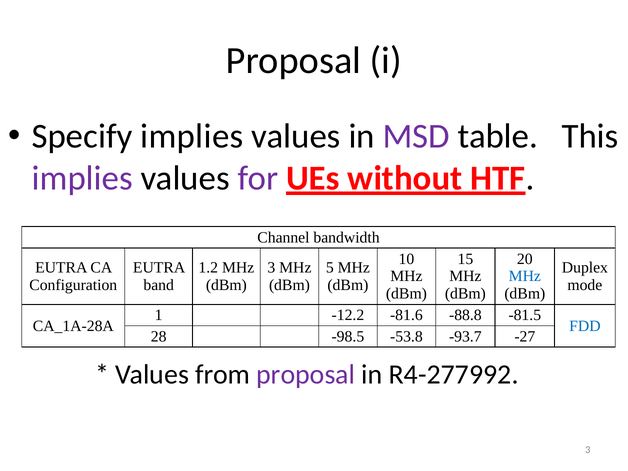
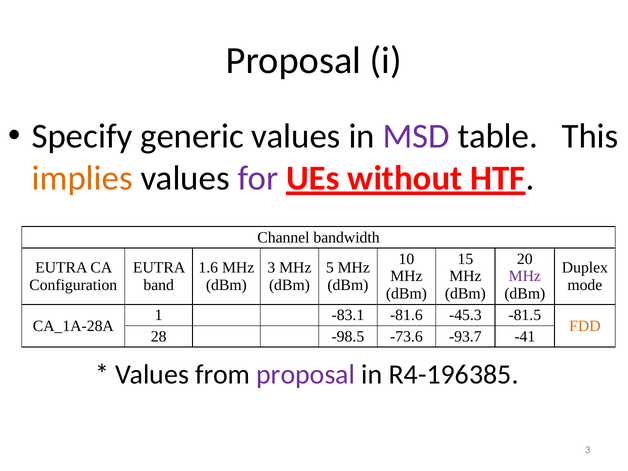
Specify implies: implies -> generic (192, 136)
implies colour: purple -> orange (82, 178)
1.2: 1.2 -> 1.6 (208, 268)
MHz colour: blue -> purple (525, 276)
-12.2: -12.2 -> -83.1 (348, 315)
-88.8: -88.8 -> -45.3 (465, 315)
FDD colour: blue -> orange (585, 326)
-53.8: -53.8 -> -73.6 (406, 337)
-27: -27 -> -41 (525, 337)
R4-277992: R4-277992 -> R4-196385 (454, 375)
